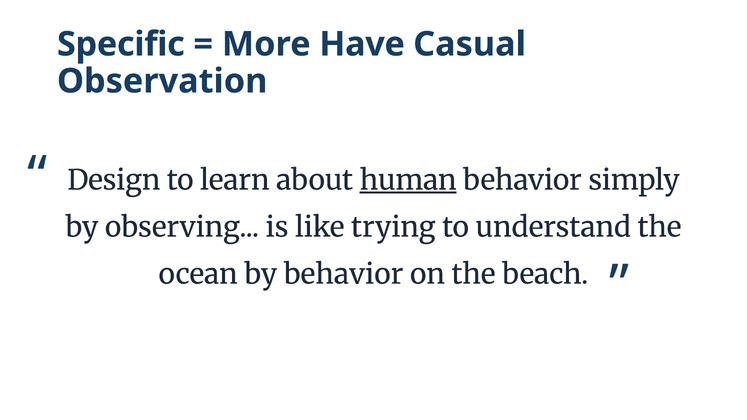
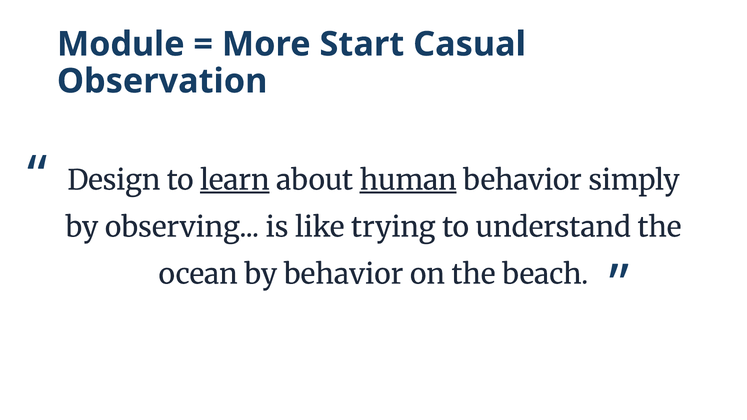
Specific: Specific -> Module (121, 44)
Have: Have -> Start (362, 44)
learn underline: none -> present (235, 180)
